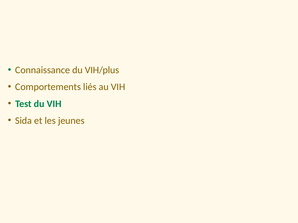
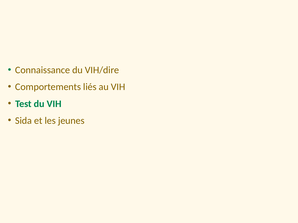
VIH/plus: VIH/plus -> VIH/dire (102, 70)
